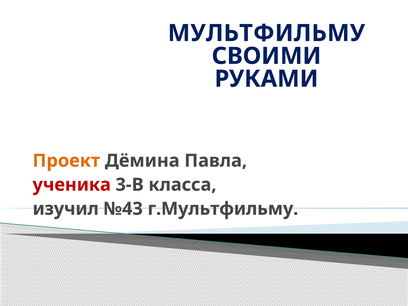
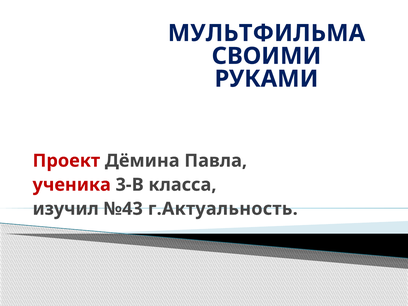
МУЛЬТФИЛЬМУ: МУЛЬТФИЛЬМУ -> МУЛЬТФИЛЬМА (266, 33)
Проект colour: orange -> red (66, 161)
г.Мультфильму: г.Мультфильму -> г.Актуальность (223, 209)
